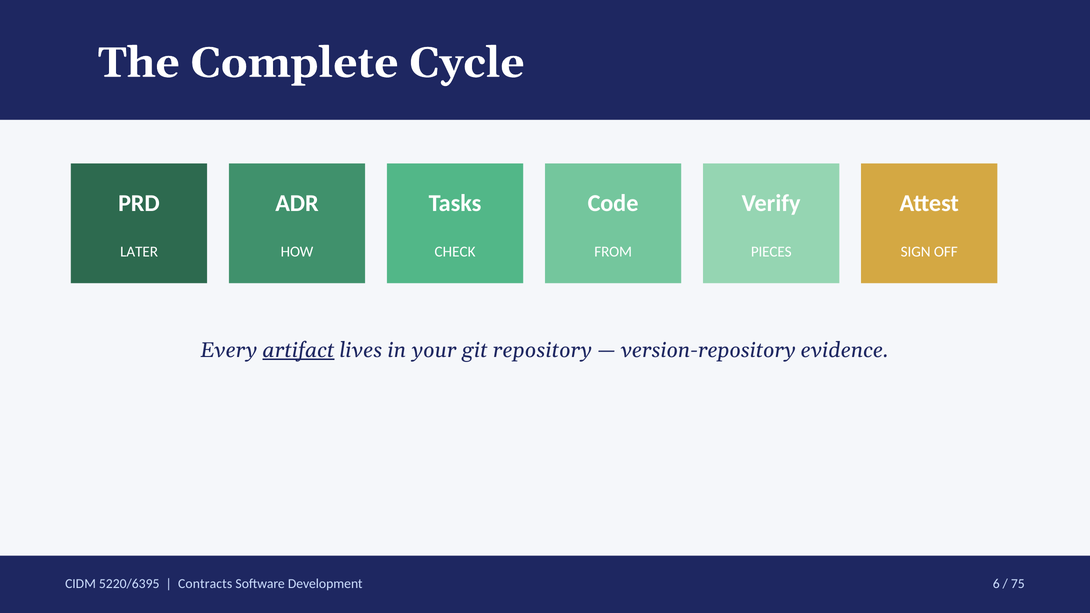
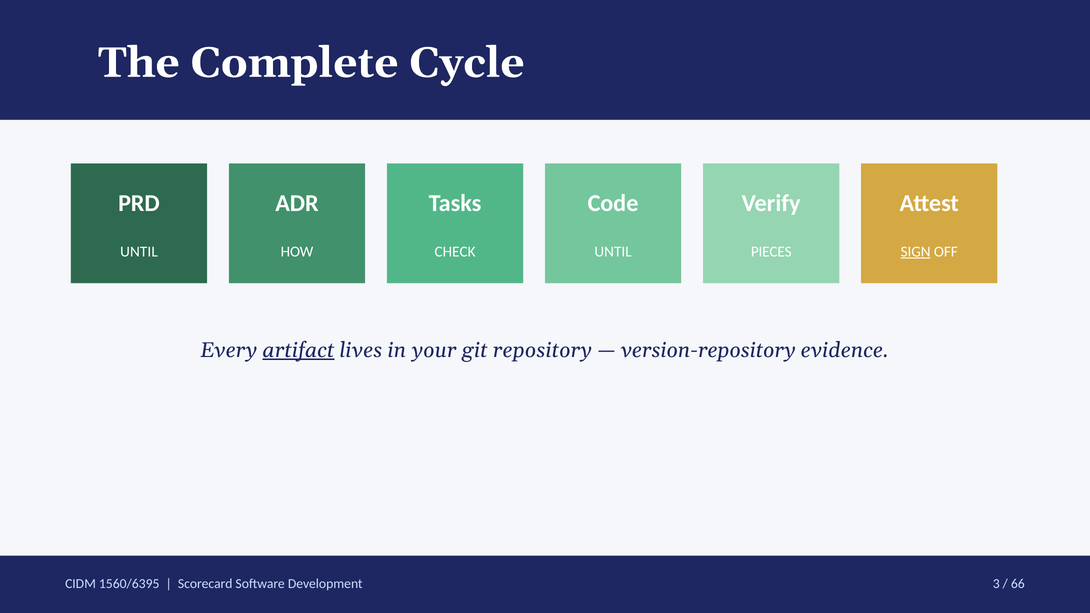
LATER: LATER -> UNTIL (139, 252)
FROM: FROM -> UNTIL (613, 252)
SIGN underline: none -> present (916, 252)
5220/6395: 5220/6395 -> 1560/6395 (129, 584)
Contracts: Contracts -> Scorecard (205, 584)
6: 6 -> 3 (996, 584)
75: 75 -> 66 (1018, 584)
